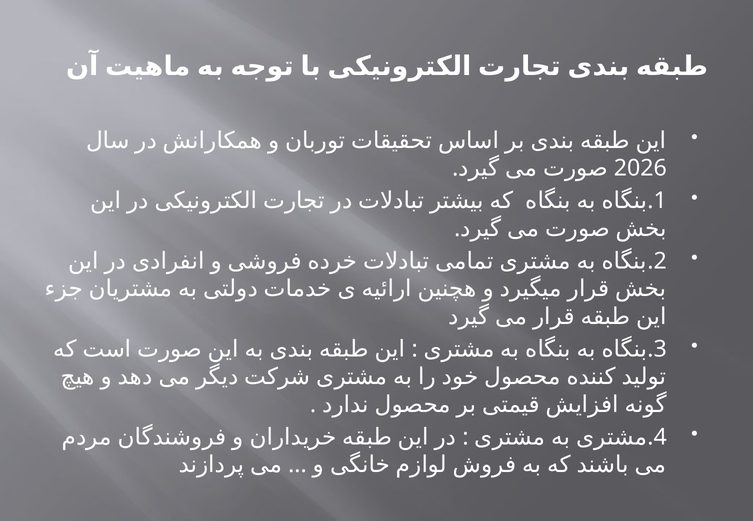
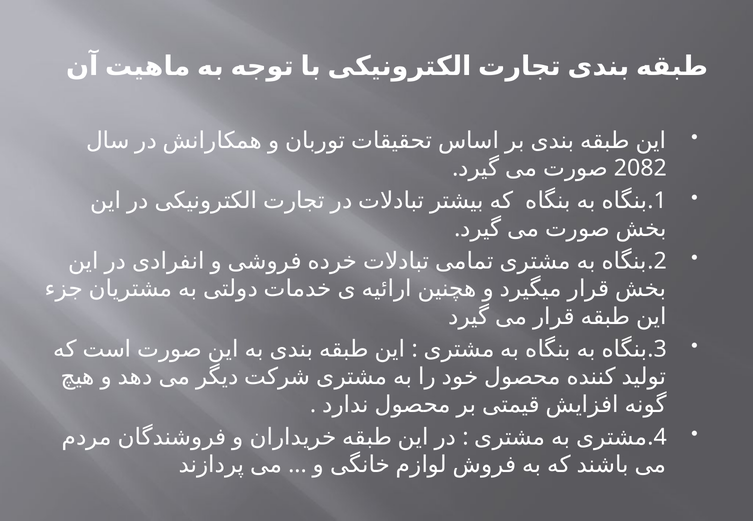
2026: 2026 -> 2082 (640, 168)
